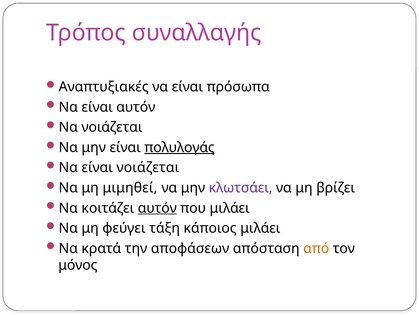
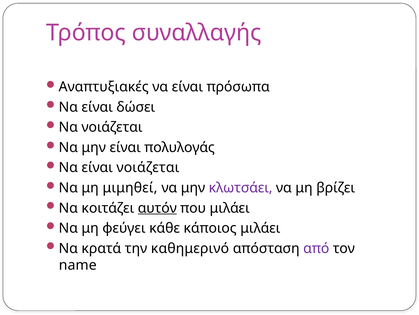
είναι αυτόν: αυτόν -> δώσει (136, 107)
πολυλογάς underline: present -> none (180, 147)
τάξη: τάξη -> κάθε (165, 228)
αποφάσεων: αποφάσεων -> καθημερινό (190, 248)
από colour: orange -> purple (316, 248)
μόνος: μόνος -> name (78, 265)
